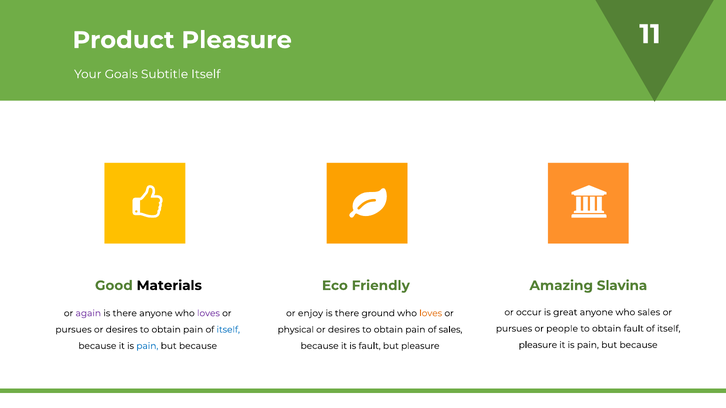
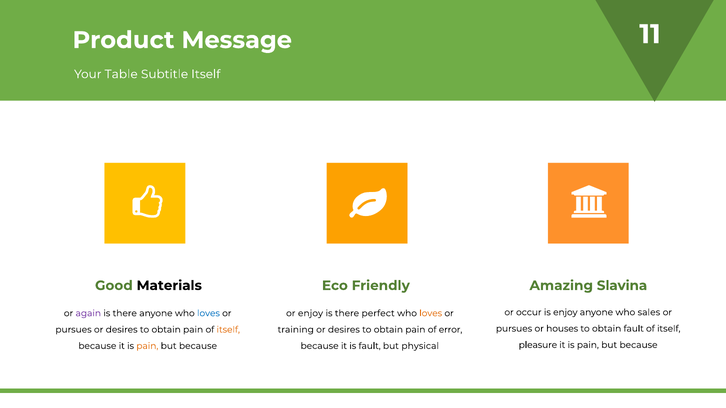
Product Pleasure: Pleasure -> Message (237, 40)
Goals: Goals -> Table (121, 74)
is great: great -> enjoy (565, 313)
loves colour: purple -> blue (208, 314)
ground: ground -> perfect (378, 314)
people: people -> houses (562, 329)
itself colour: blue -> orange (228, 330)
physical: physical -> training (296, 330)
of sales: sales -> error (451, 330)
pain colour: blue -> orange (147, 346)
but pleasure: pleasure -> physical (420, 346)
